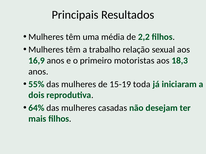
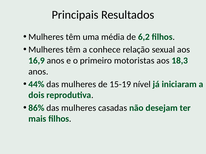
2,2: 2,2 -> 6,2 (144, 37)
trabalho: trabalho -> conhece (105, 50)
55%: 55% -> 44% (36, 84)
toda: toda -> nível (142, 84)
64%: 64% -> 86% (36, 108)
